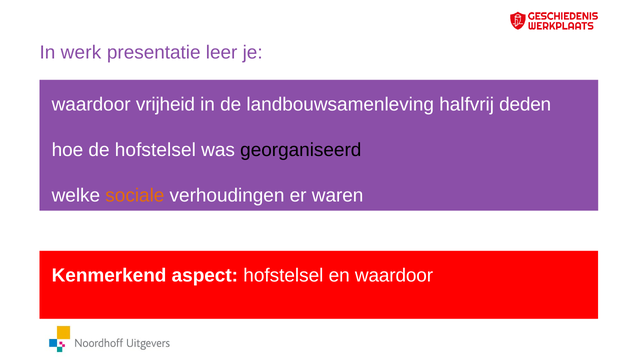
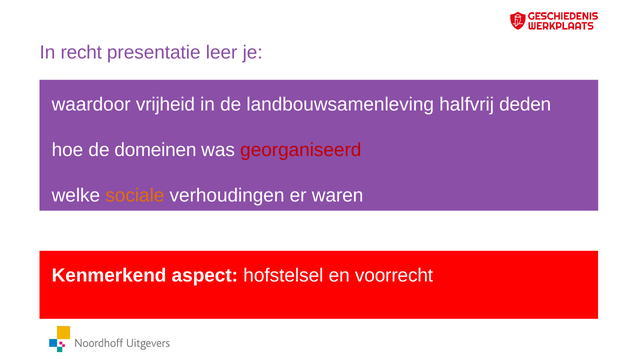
werk: werk -> recht (81, 52)
de hofstelsel: hofstelsel -> domeinen (156, 150)
georganiseerd colour: black -> red (301, 150)
en waardoor: waardoor -> voorrecht (394, 276)
